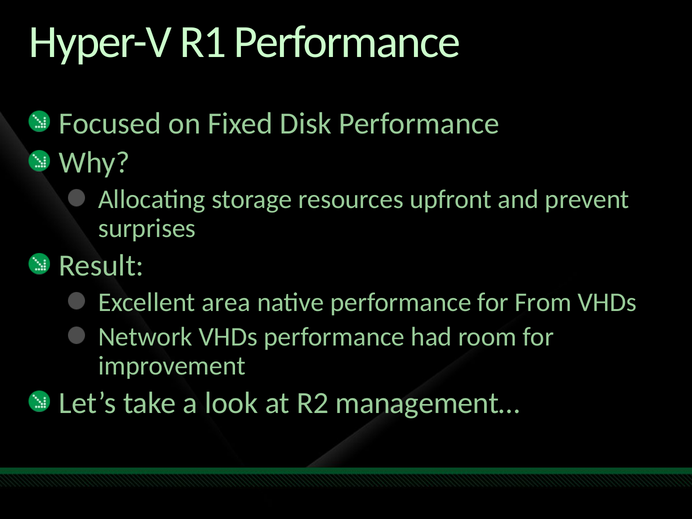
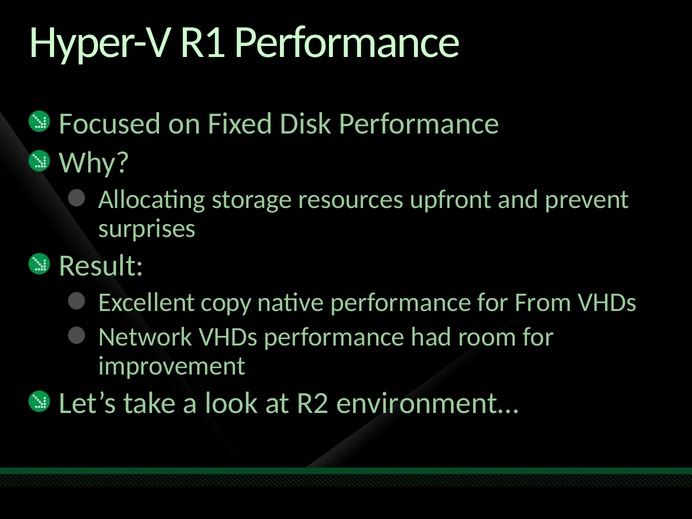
area: area -> copy (226, 302)
management…: management… -> environment… (427, 403)
